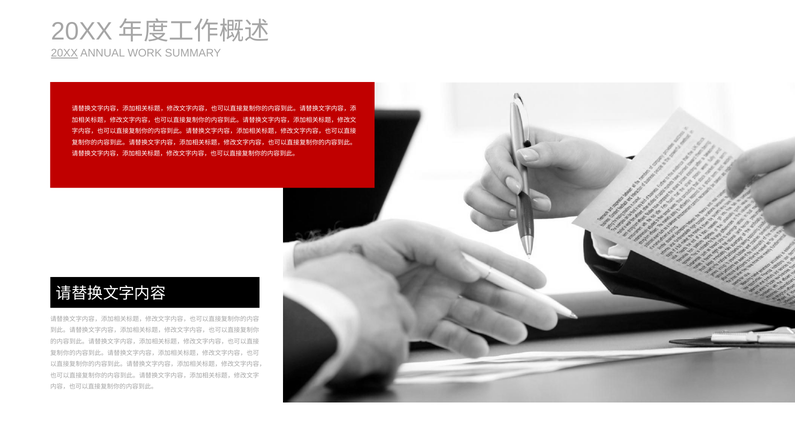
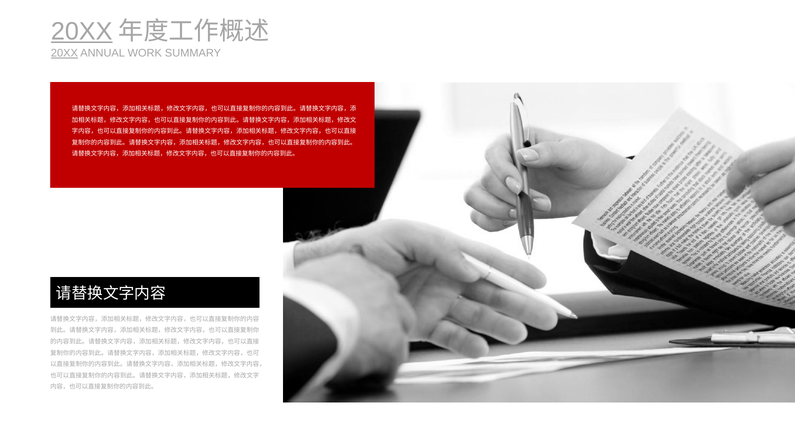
20XX underline: none -> present (82, 31)
